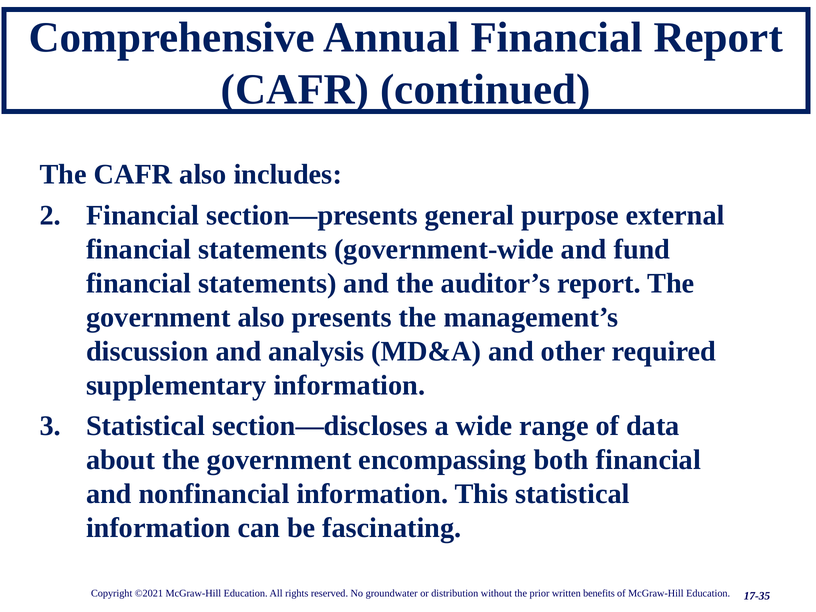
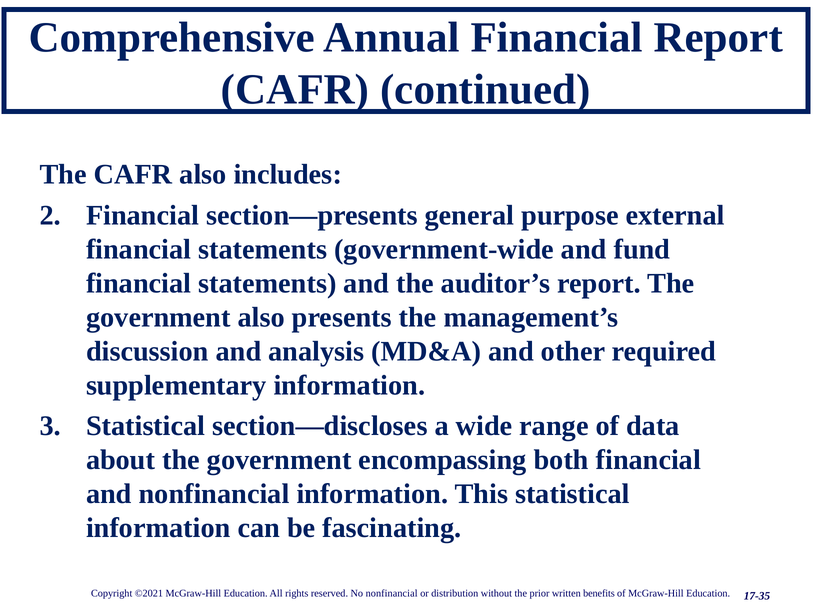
No groundwater: groundwater -> nonfinancial (392, 593)
